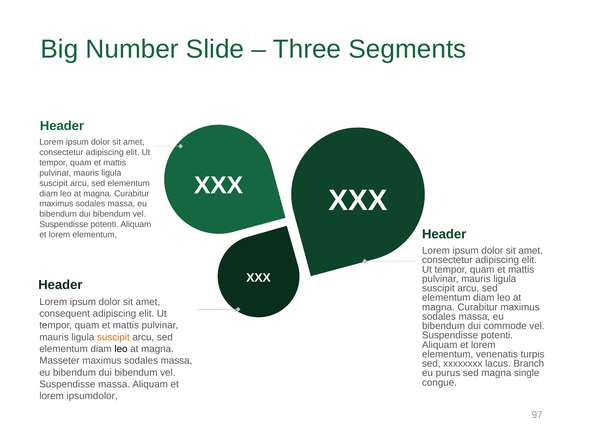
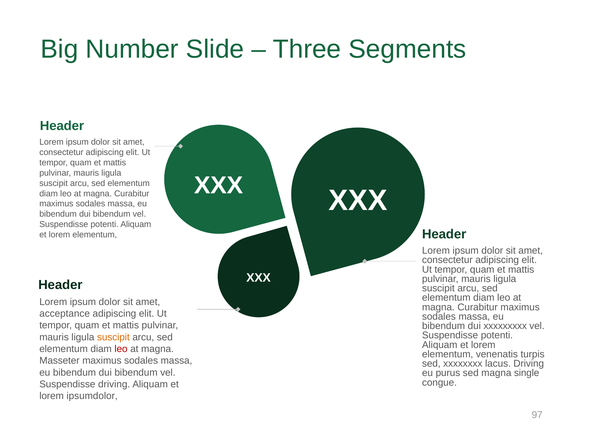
consequent: consequent -> acceptance (65, 313)
commode: commode -> xxxxxxxxx (505, 326)
leo colour: black -> red (121, 349)
lacus Branch: Branch -> Driving (529, 363)
Suspendisse massa: massa -> driving (114, 384)
